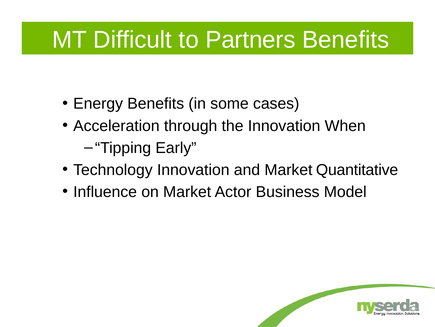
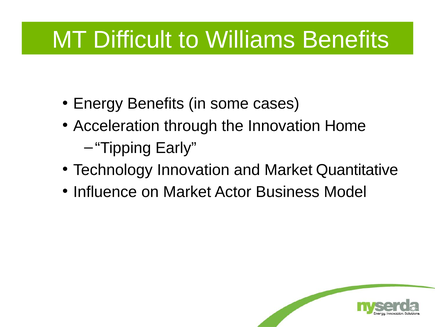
Partners: Partners -> Williams (250, 40)
When: When -> Home (345, 126)
